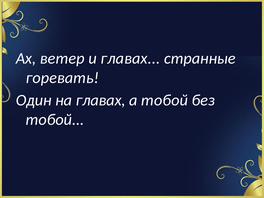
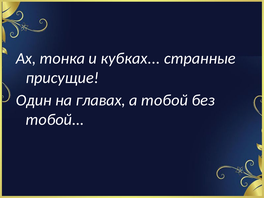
ветер: ветер -> тонка (62, 58)
и главах: главах -> кубках (130, 58)
горевать: горевать -> присущие (62, 78)
